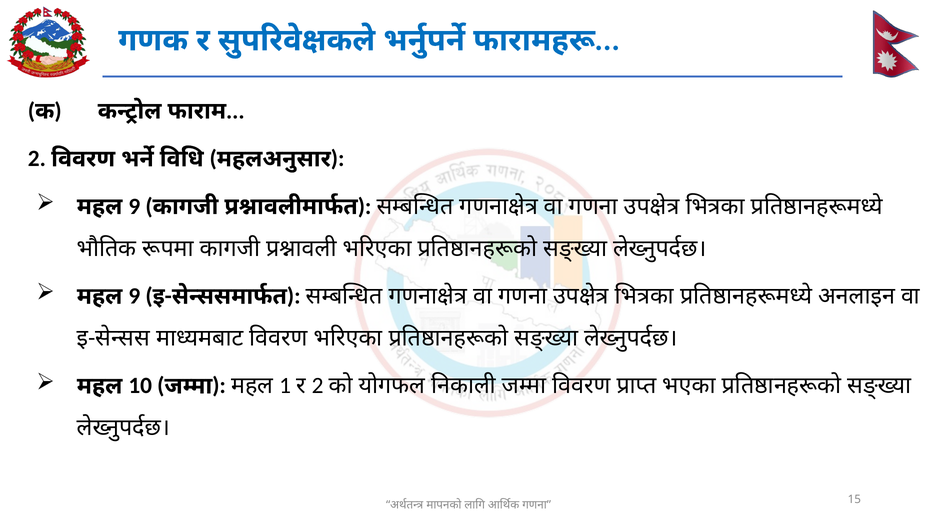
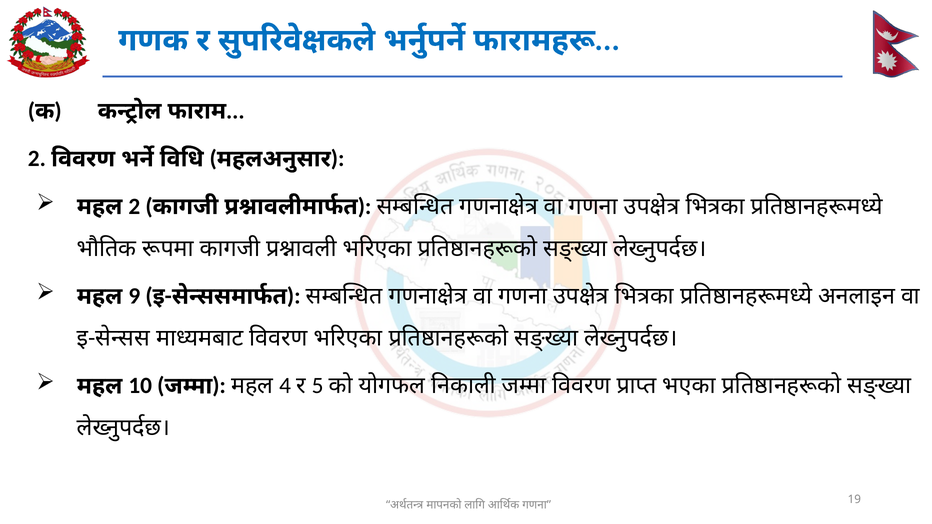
9: 9 -> 2 (134, 206)
1: 1 -> 4 (285, 386)
2: 2 -> 5 (318, 386)
15: 15 -> 19 (854, 500)
